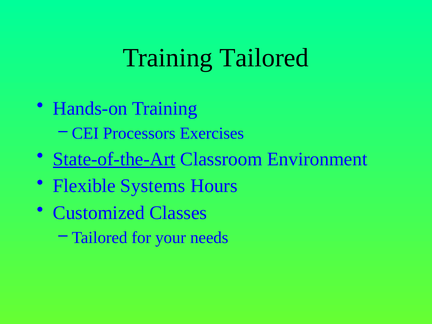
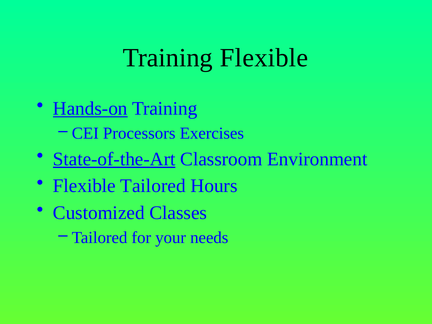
Training Tailored: Tailored -> Flexible (264, 58)
Hands-on underline: none -> present (90, 109)
Flexible Systems: Systems -> Tailored (153, 186)
